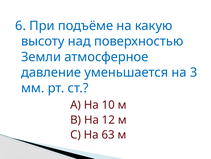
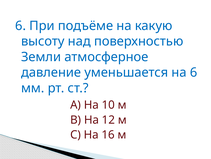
на 3: 3 -> 6 (194, 72)
63: 63 -> 16 (108, 134)
